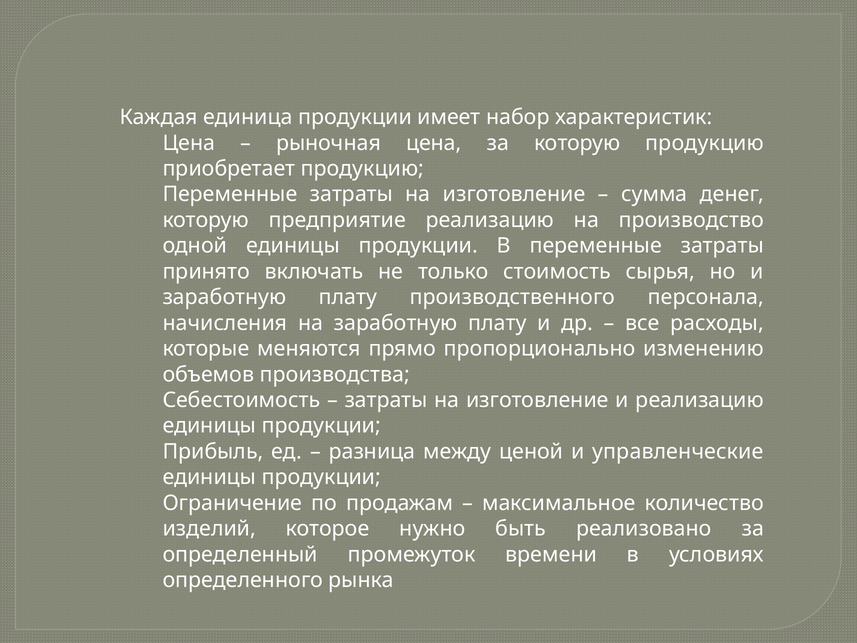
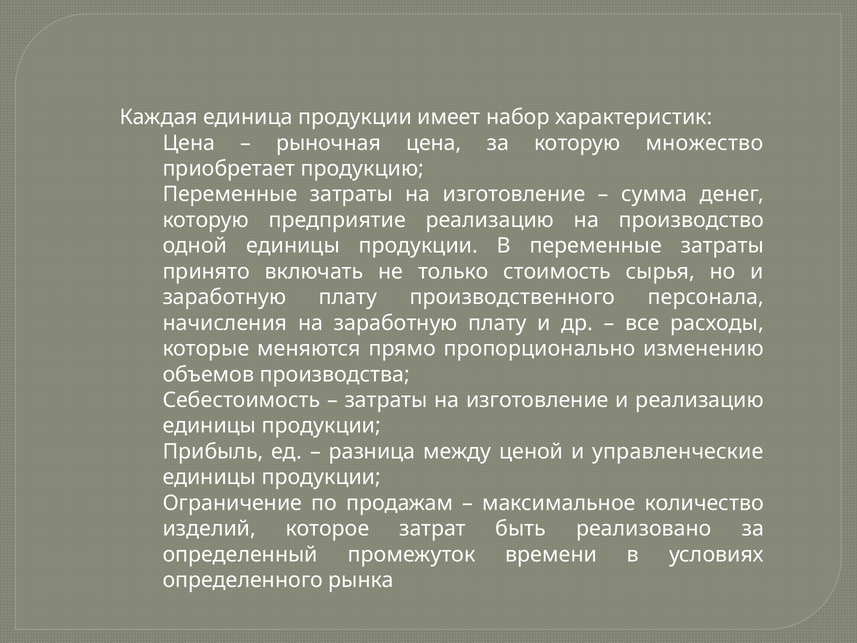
которую продукцию: продукцию -> множество (705, 143)
нужно: нужно -> затрат (433, 529)
